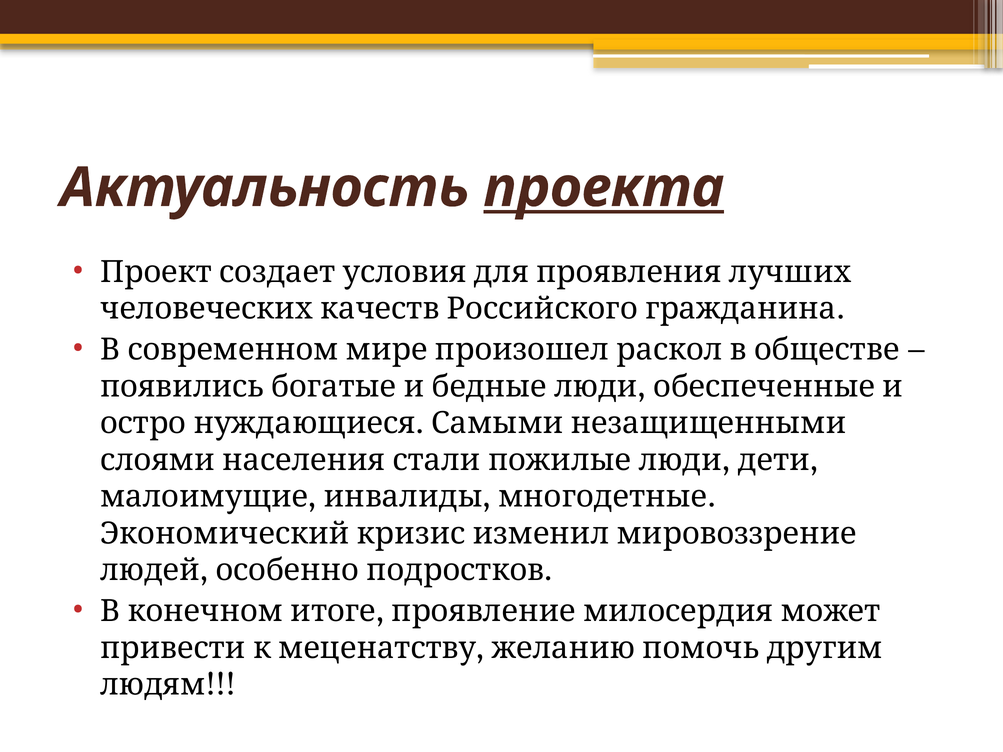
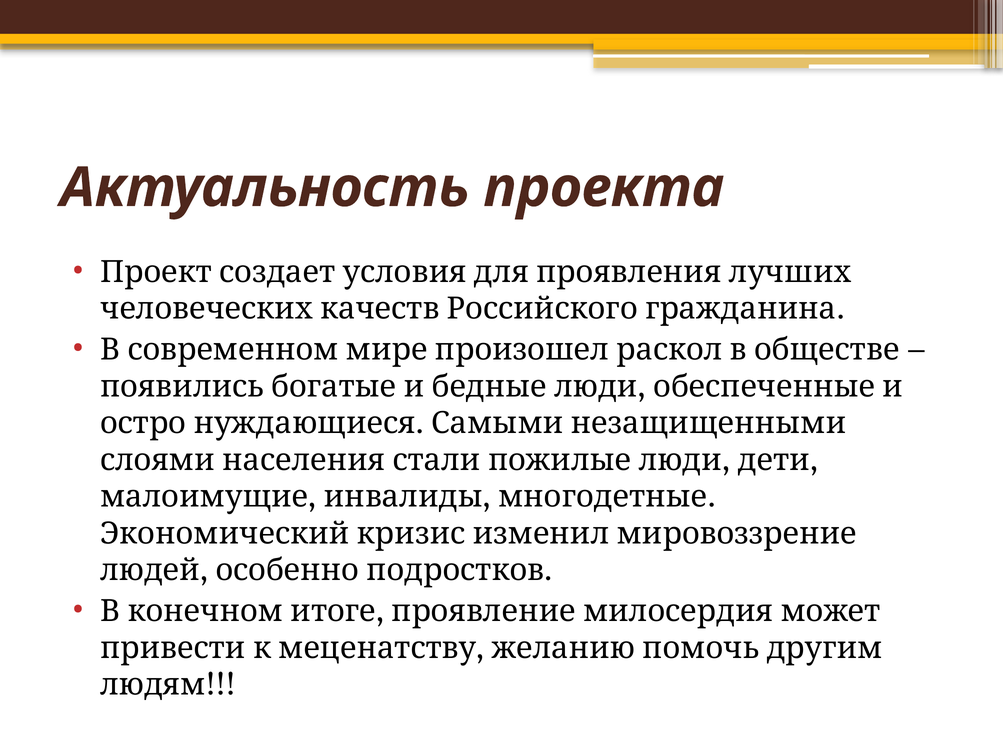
проекта underline: present -> none (604, 188)
